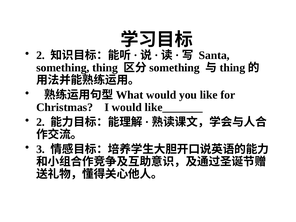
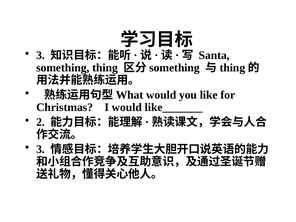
2: 2 -> 3 (41, 55)
